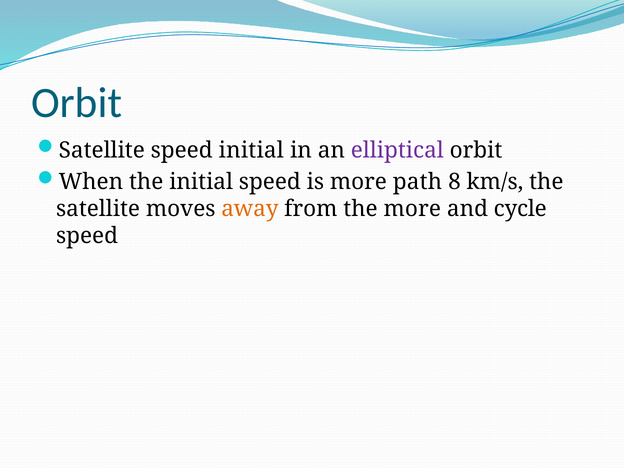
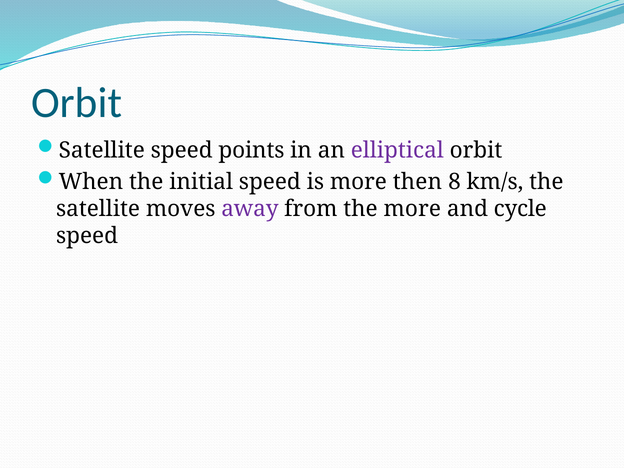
speed initial: initial -> points (251, 150)
path: path -> then (417, 182)
away colour: orange -> purple (250, 209)
